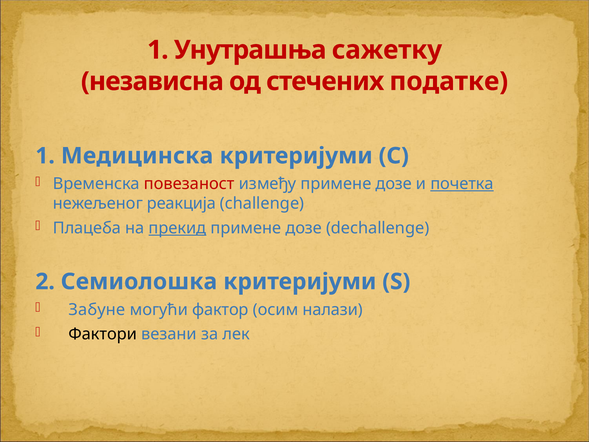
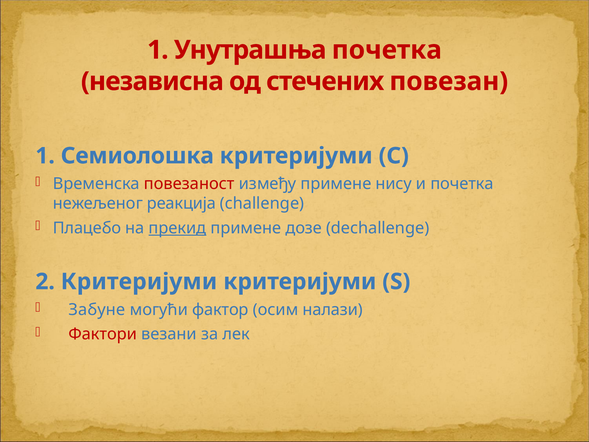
Унутрашња сажетку: сажетку -> почетка (387, 50)
податке: податке -> повезан (449, 81)
Медицинска: Медицинска -> Семиолошка (137, 156)
између примене дозе: дозе -> нису (394, 184)
почетка underline: present -> none (462, 184)
Плацеба: Плацеба -> Плацебо (87, 228)
2 Семиолошка: Семиолошка -> Критеријуми (139, 281)
Фактори colour: black -> red (103, 334)
